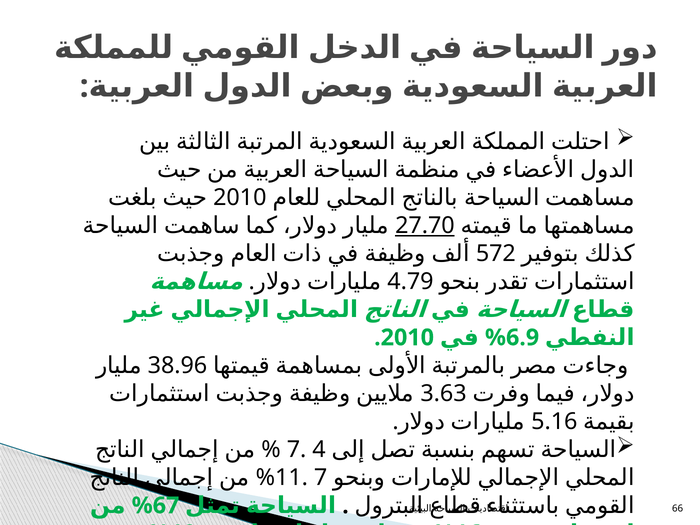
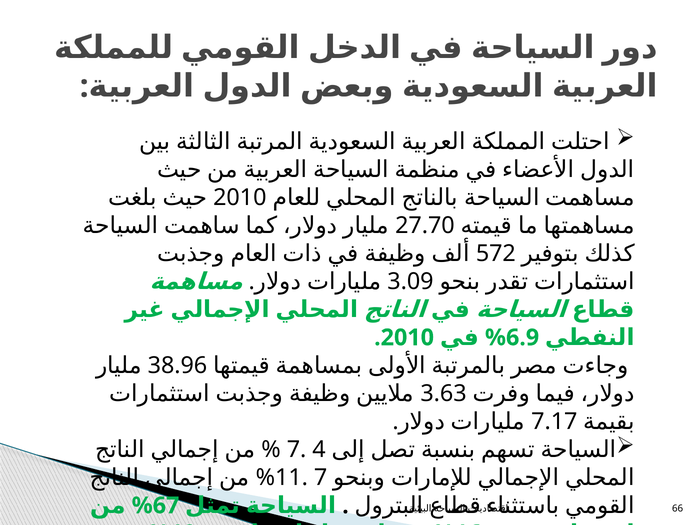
27.70 underline: present -> none (425, 226)
4.79: 4.79 -> 3.09 (410, 282)
5.16: 5.16 -> 7.17 (554, 422)
